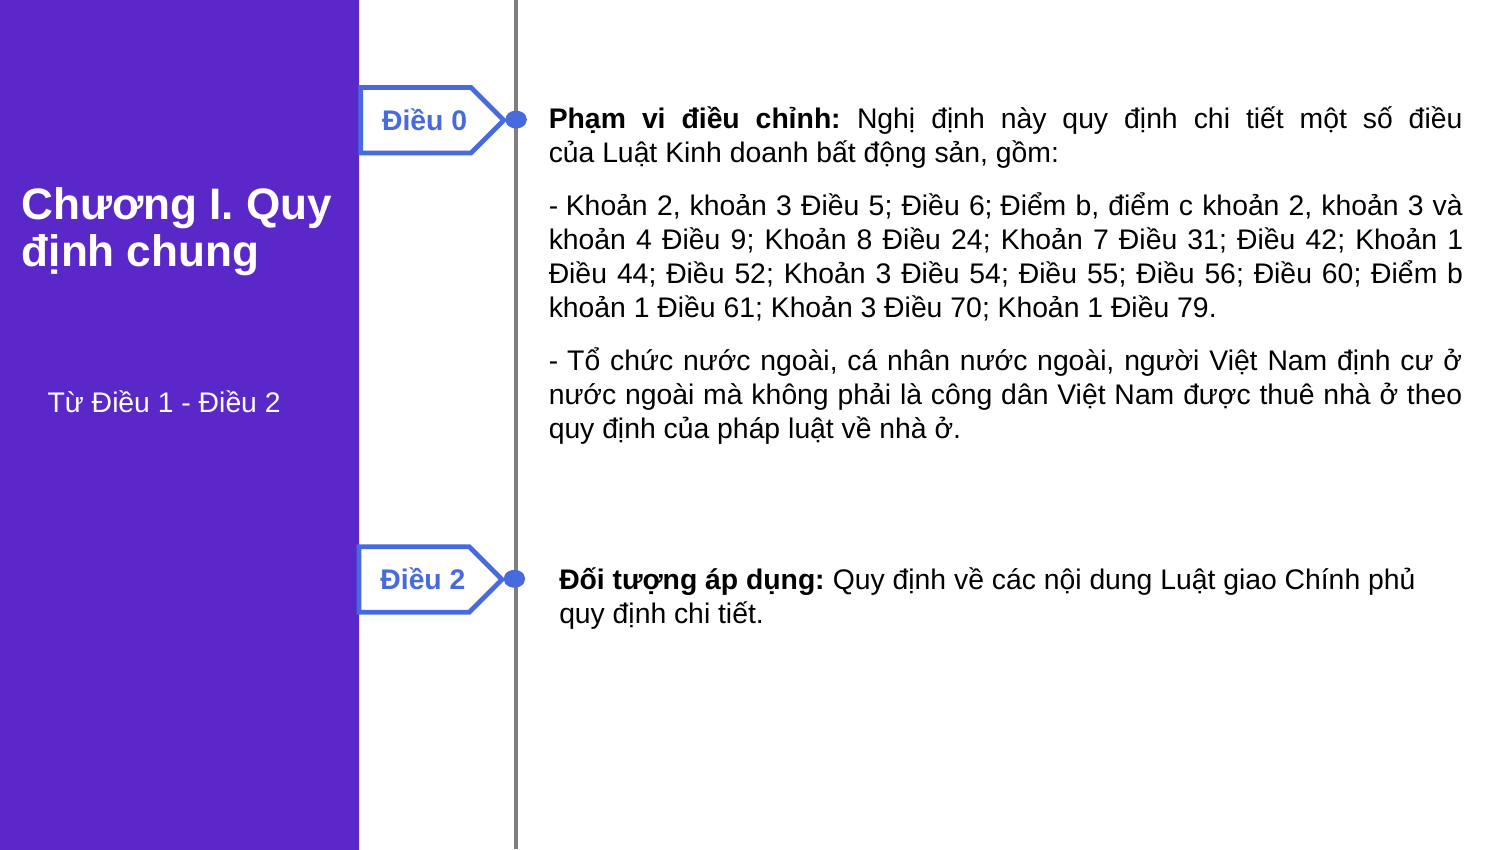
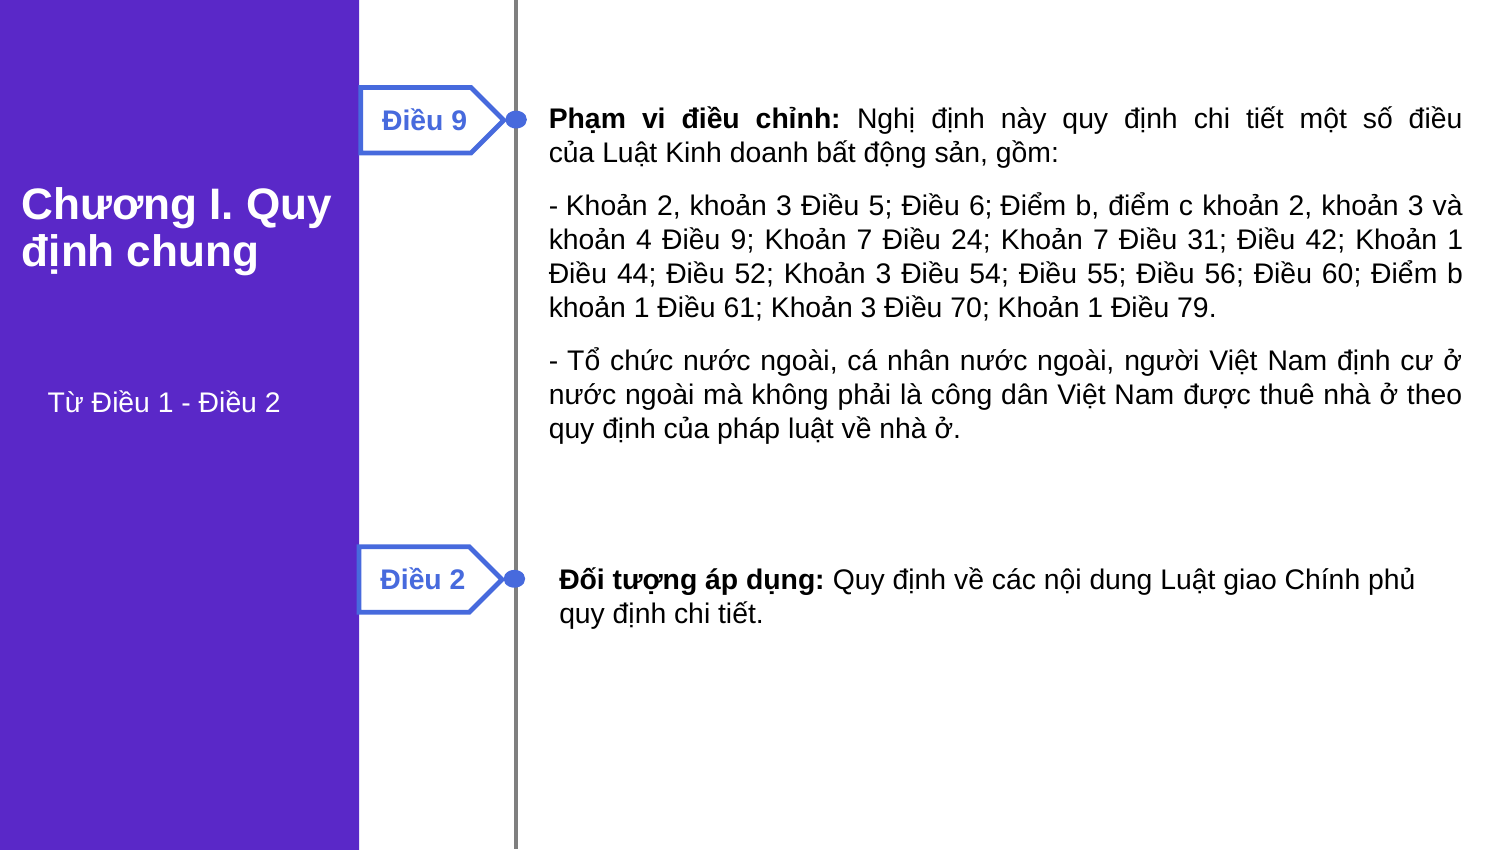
0: 0 -> 9 (459, 121)
9 Khoản 8: 8 -> 7 (865, 240)
